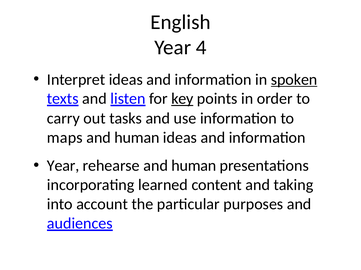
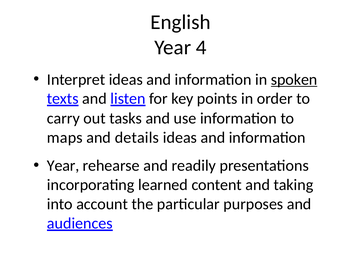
key underline: present -> none (182, 99)
human: human -> details (137, 138)
rehearse and human: human -> readily (194, 166)
